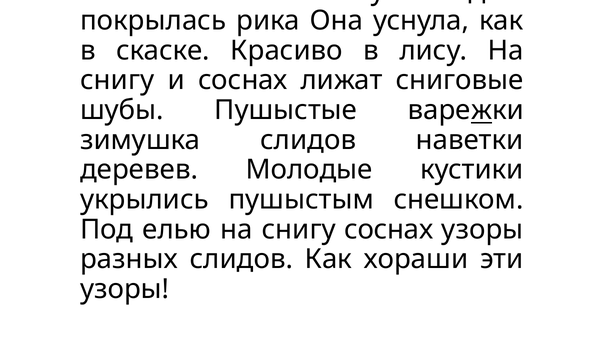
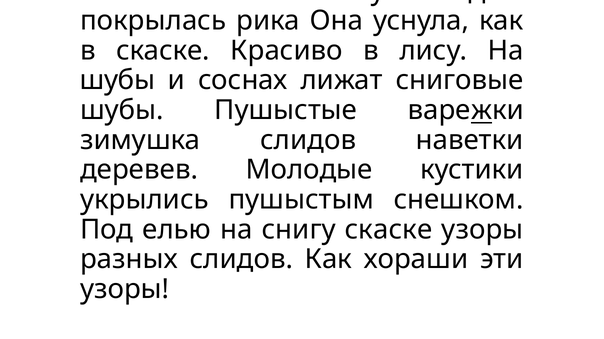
снигу: снигу -> шубы (117, 81)
снигу соснах: соснах -> скаске (389, 230)
